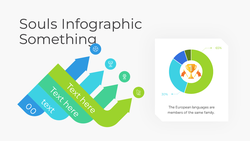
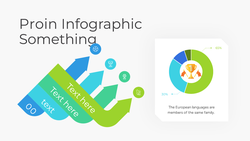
Souls: Souls -> Proin (38, 24)
